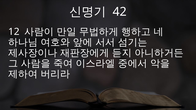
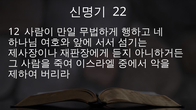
42: 42 -> 22 (120, 12)
